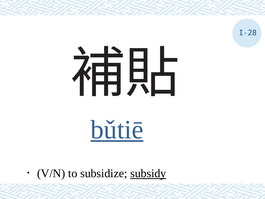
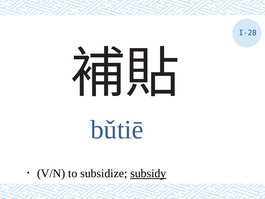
bǔtiē underline: present -> none (117, 129)
